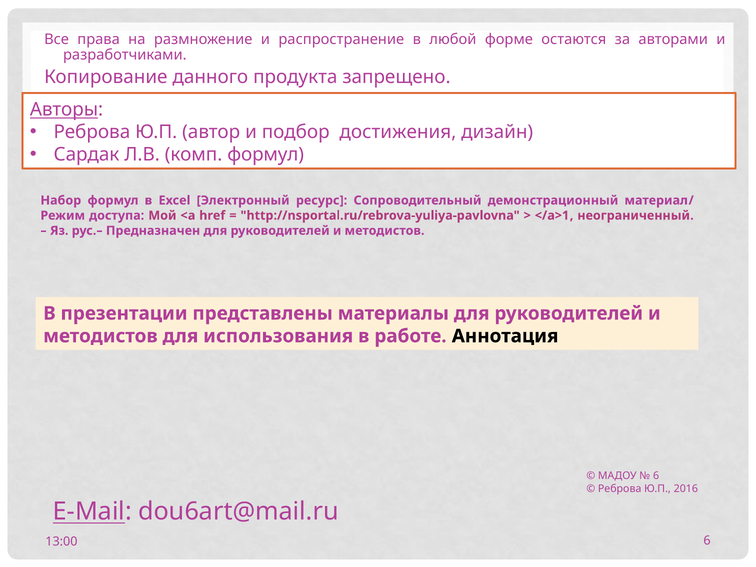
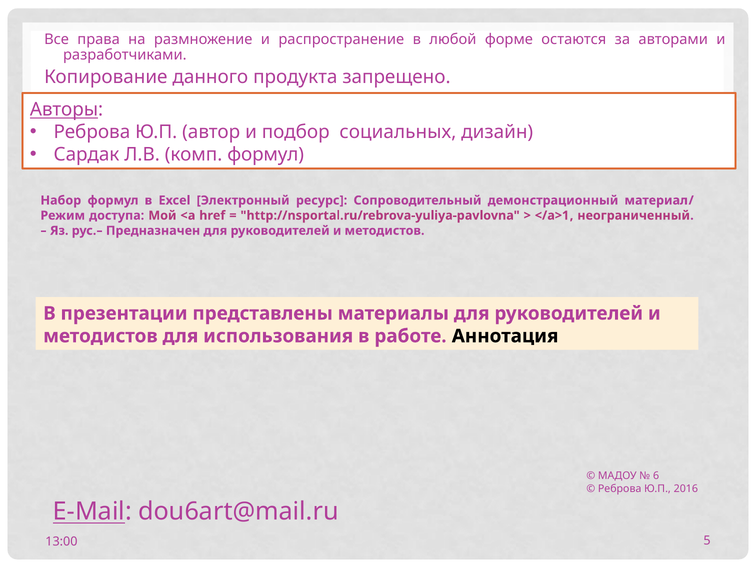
достижения: достижения -> социальных (398, 132)
13:00 6: 6 -> 5 (707, 540)
